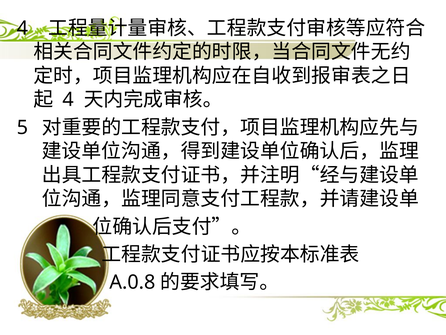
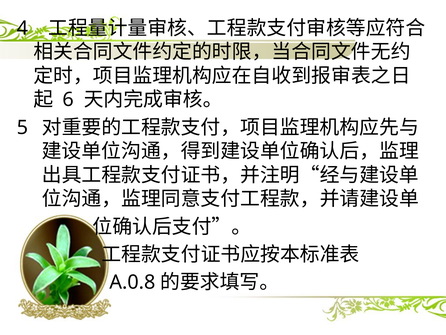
4: 4 -> 6 (68, 100)
